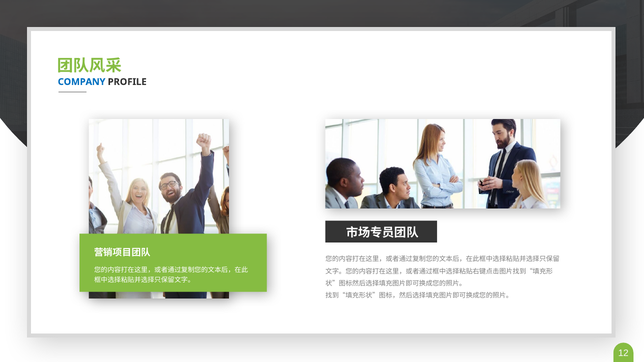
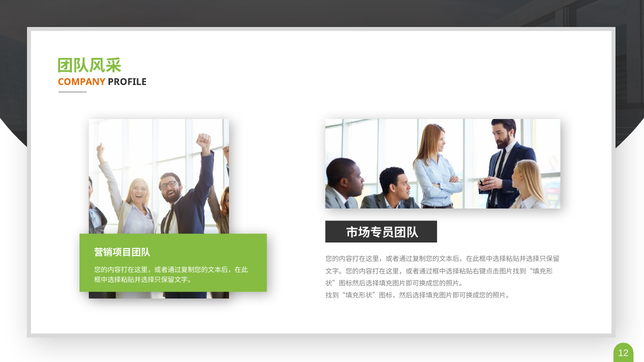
COMPANY colour: blue -> orange (82, 82)
